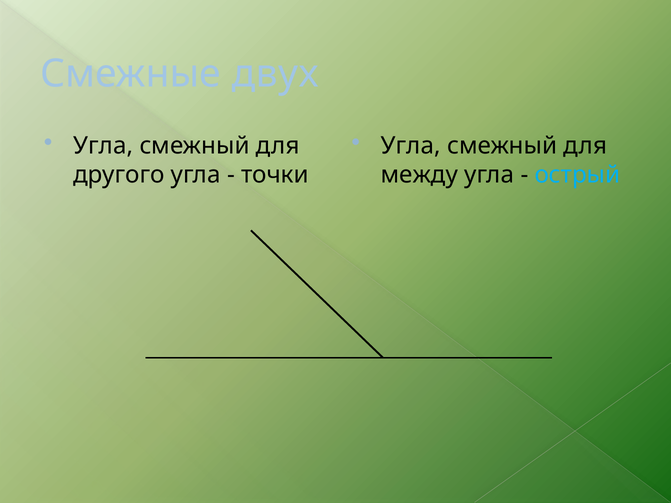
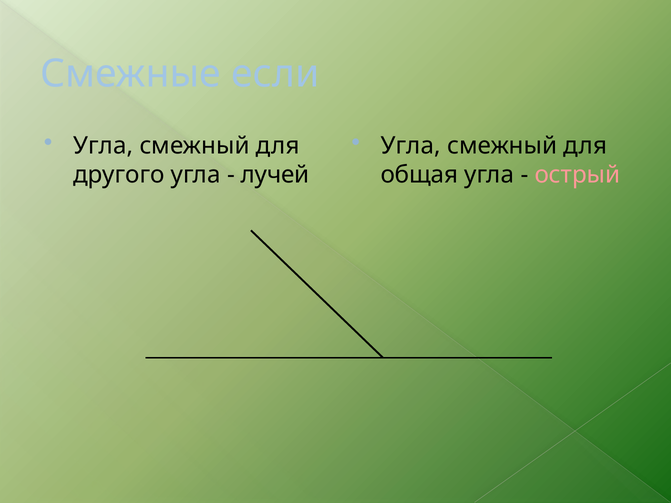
двух: двух -> если (275, 74)
точки: точки -> лучей (275, 175)
между: между -> общая (419, 175)
острый colour: light blue -> pink (577, 175)
